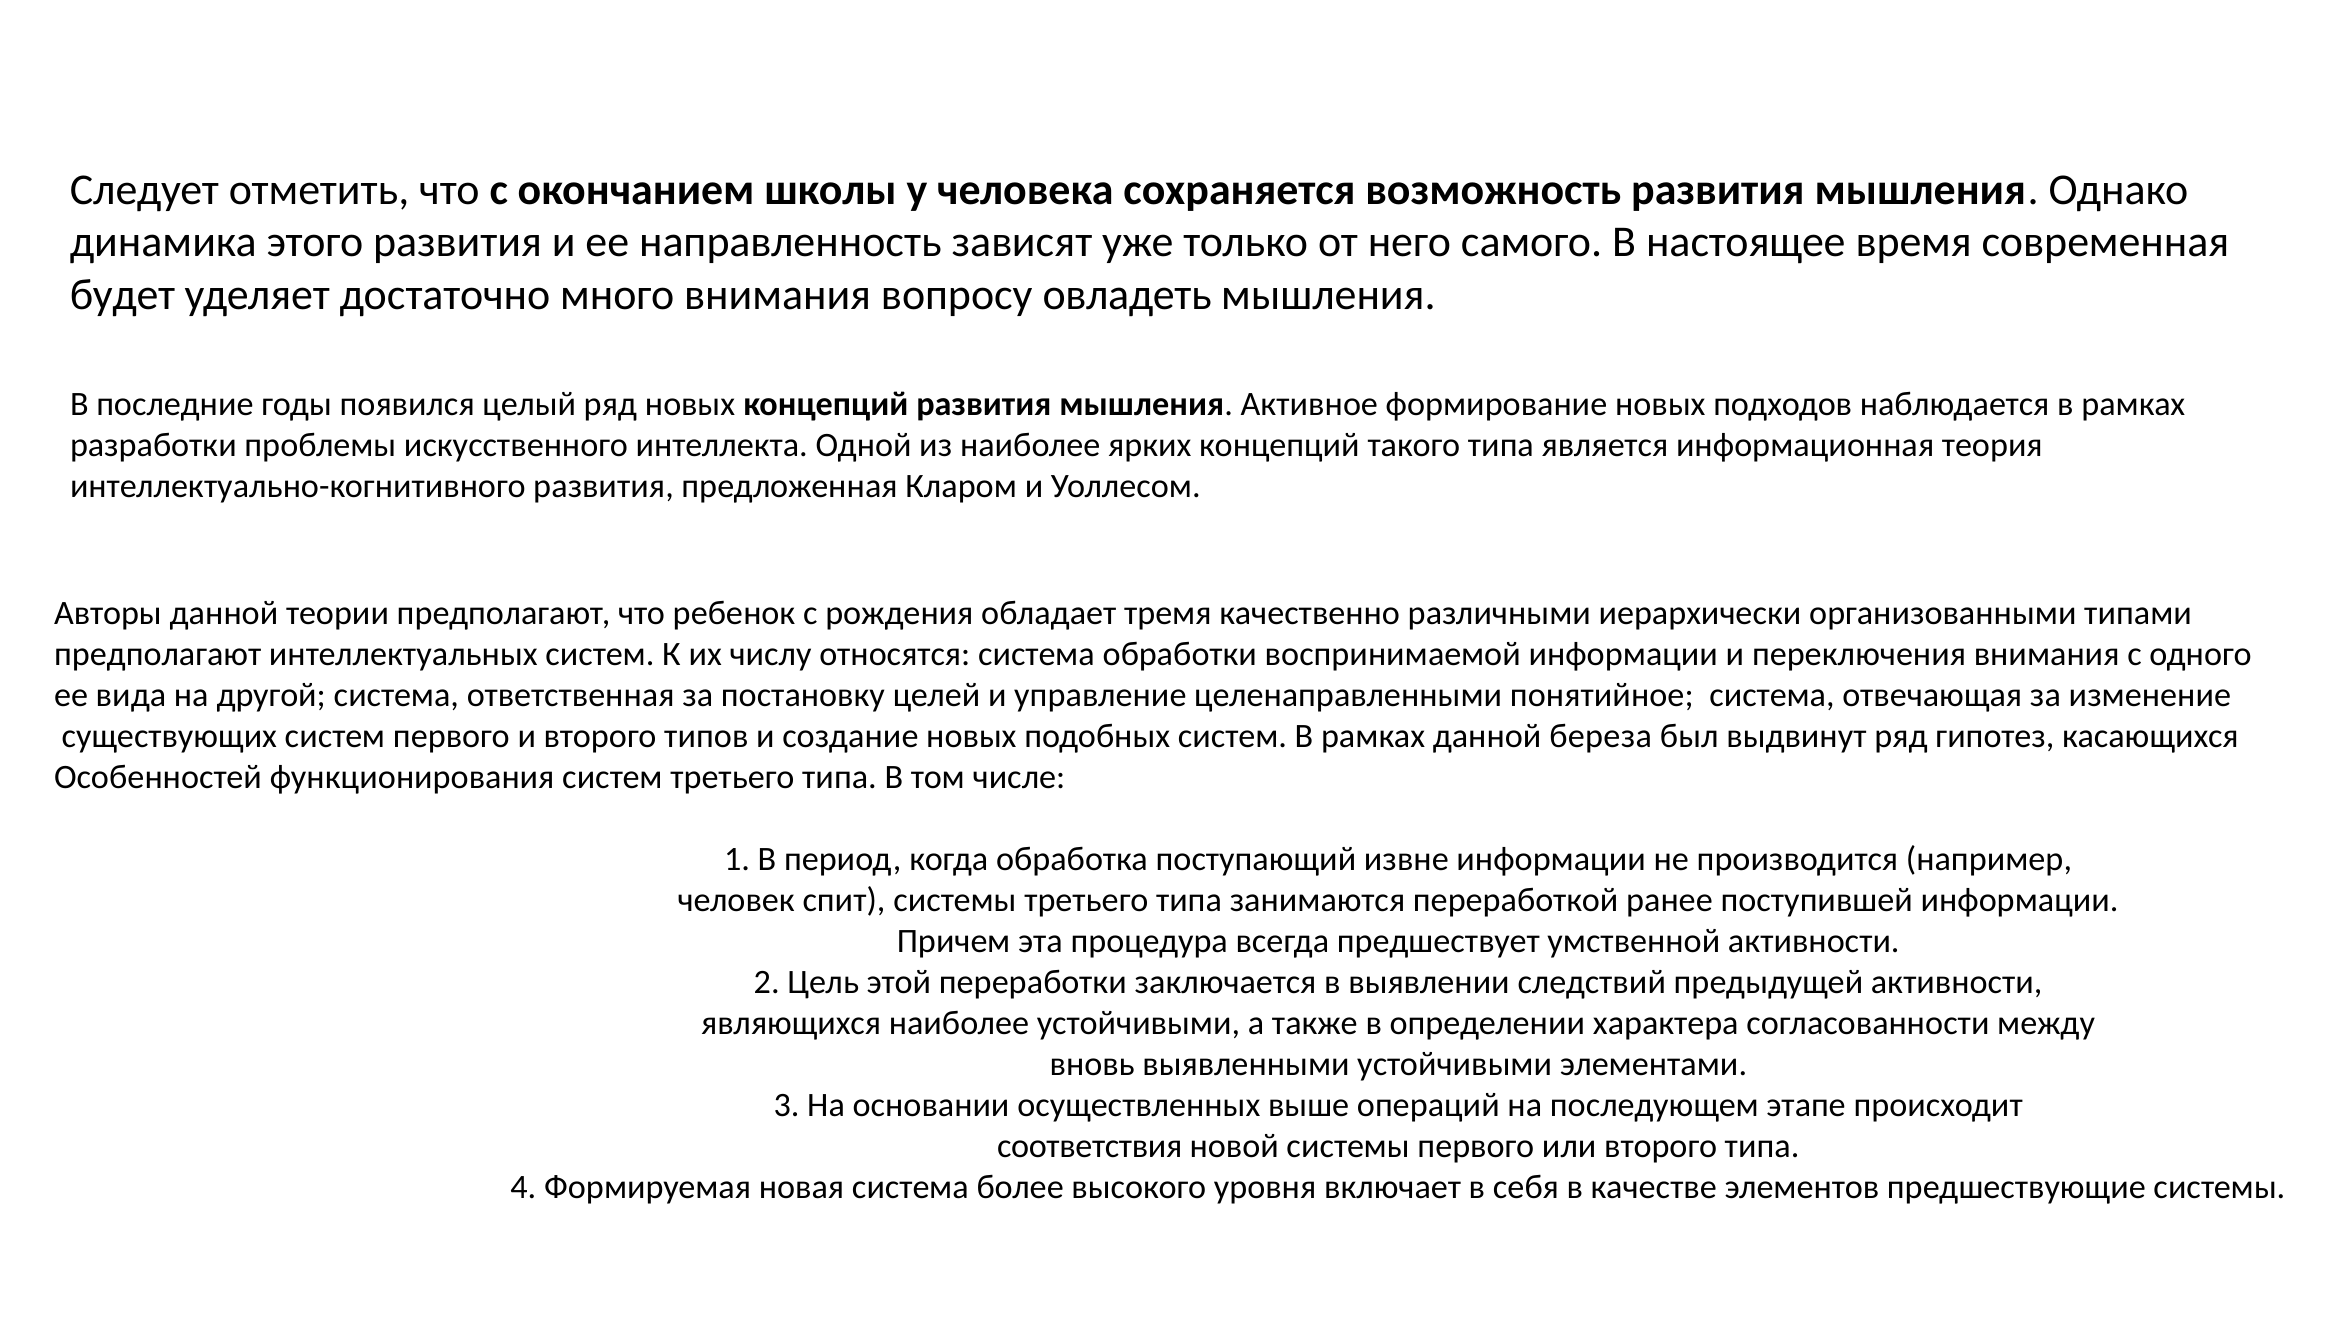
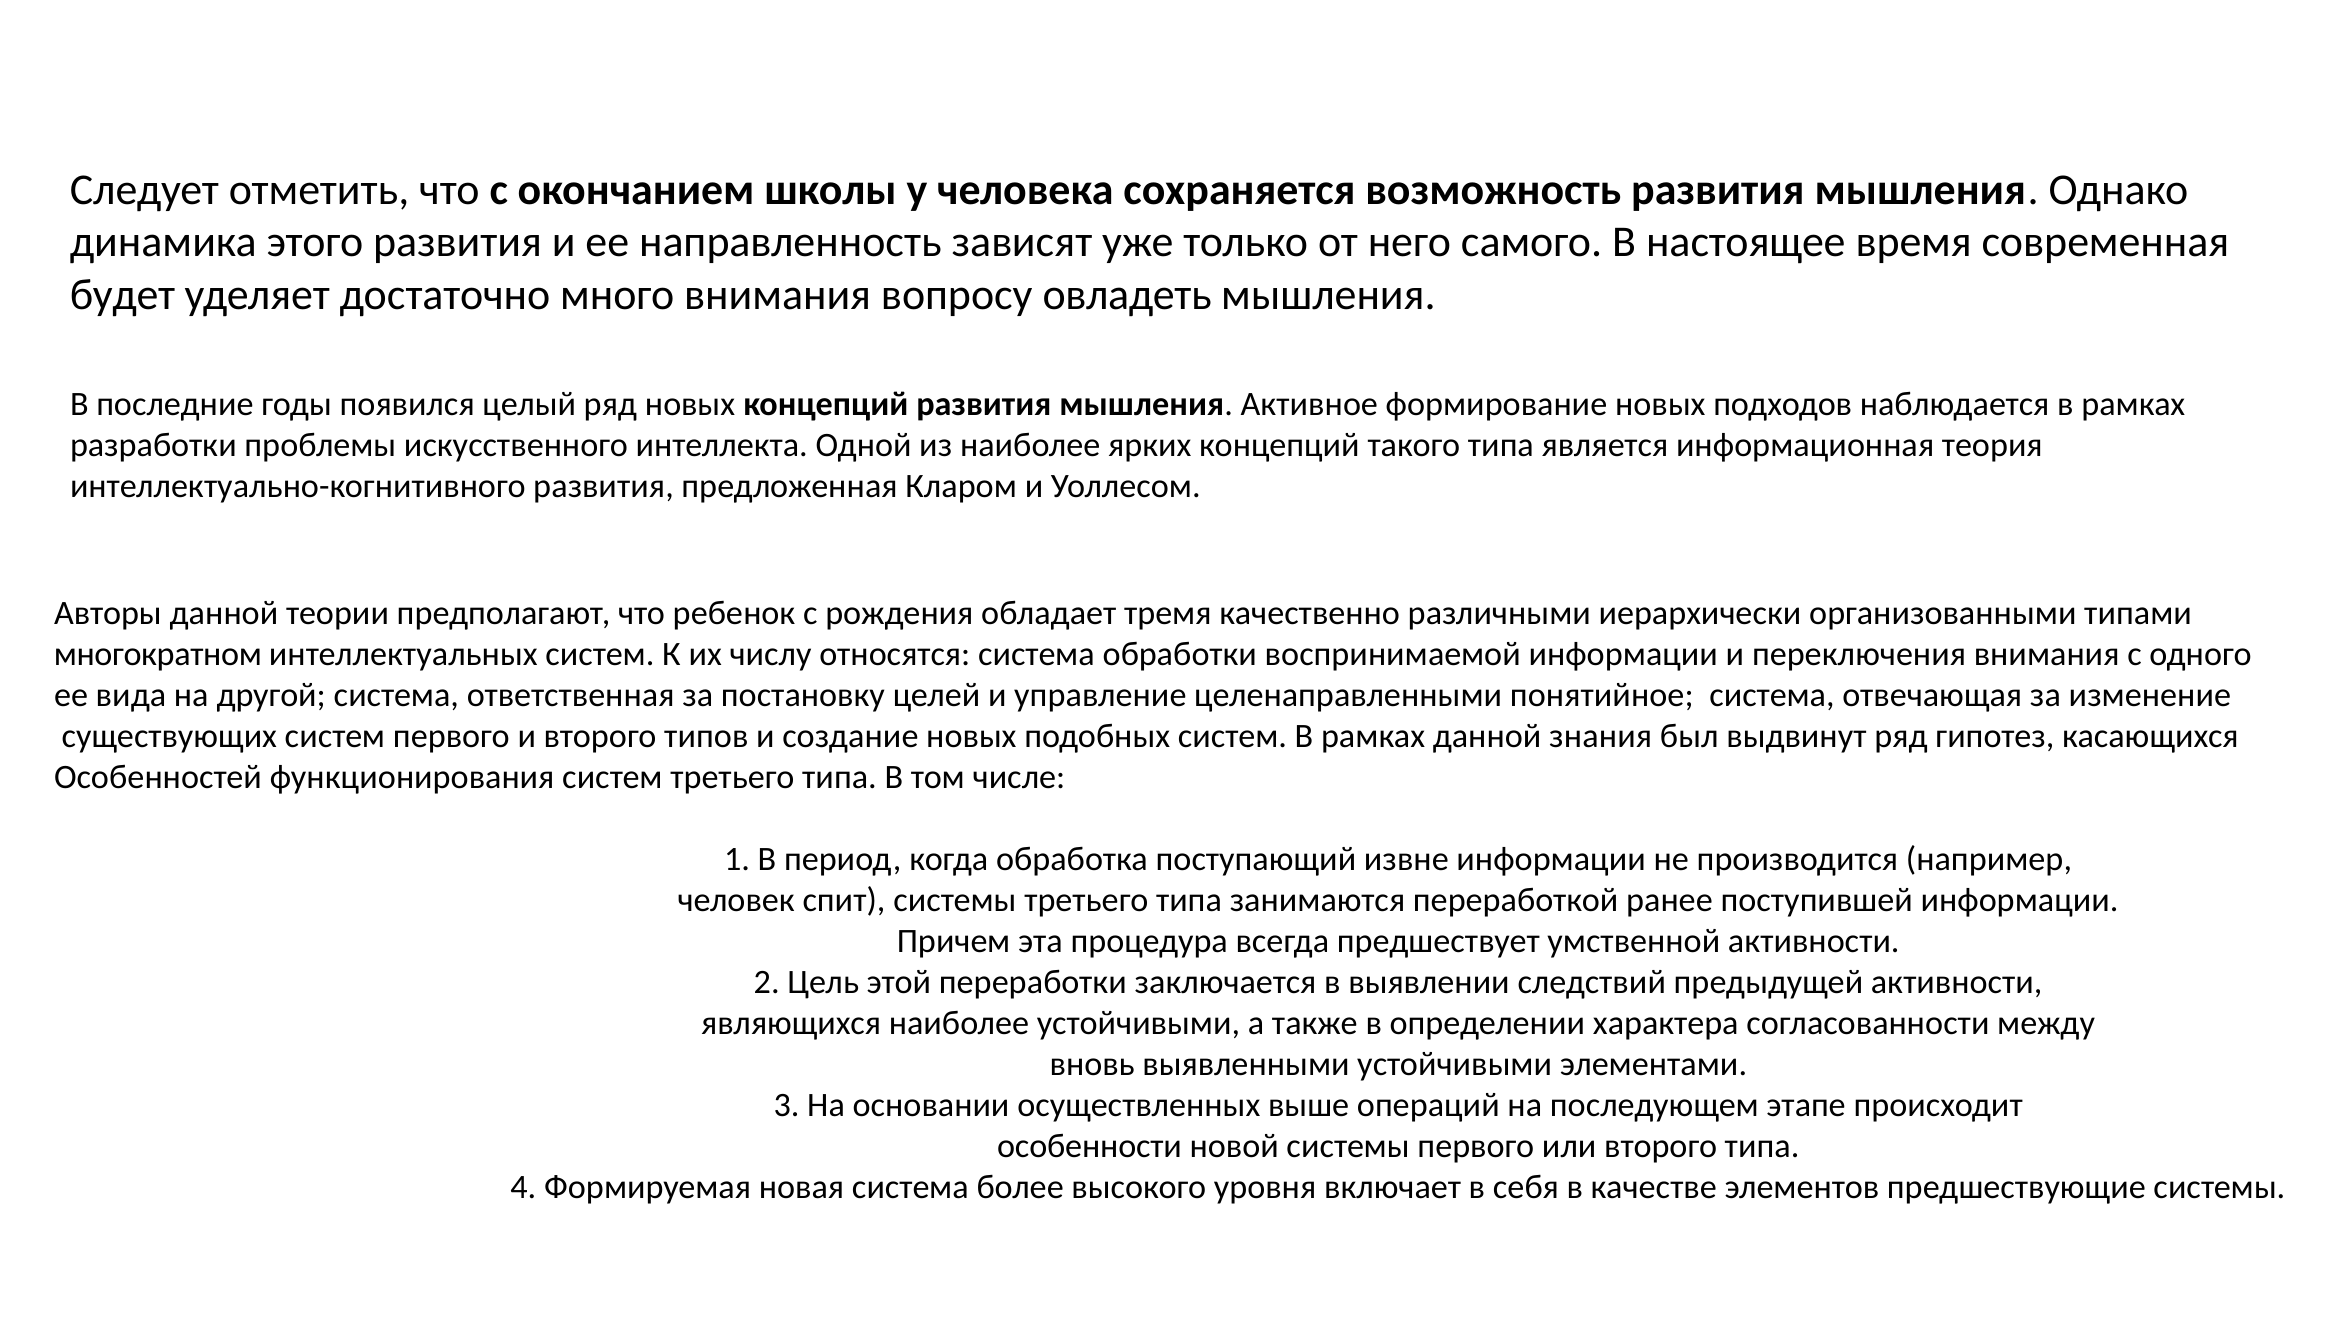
предполагают: предполагают -> многократном (158, 654)
береза: береза -> знания (1601, 736)
соответствия: соответствия -> особенности (1090, 1147)
